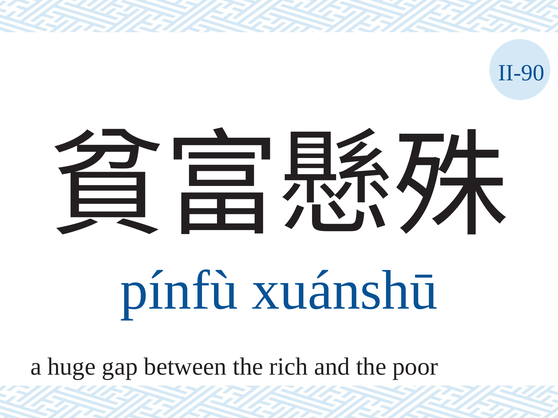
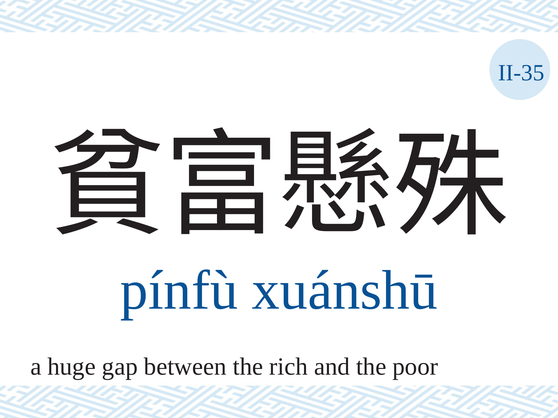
II-90: II-90 -> II-35 (521, 73)
